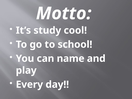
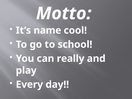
study: study -> name (47, 30)
name: name -> really (71, 59)
